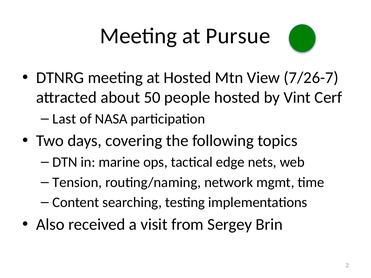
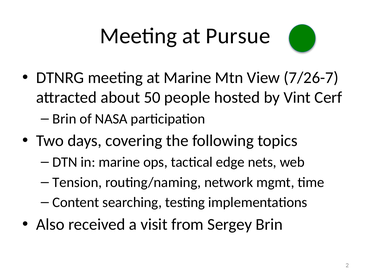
at Hosted: Hosted -> Marine (187, 78)
Last: Last -> Brin (64, 119)
